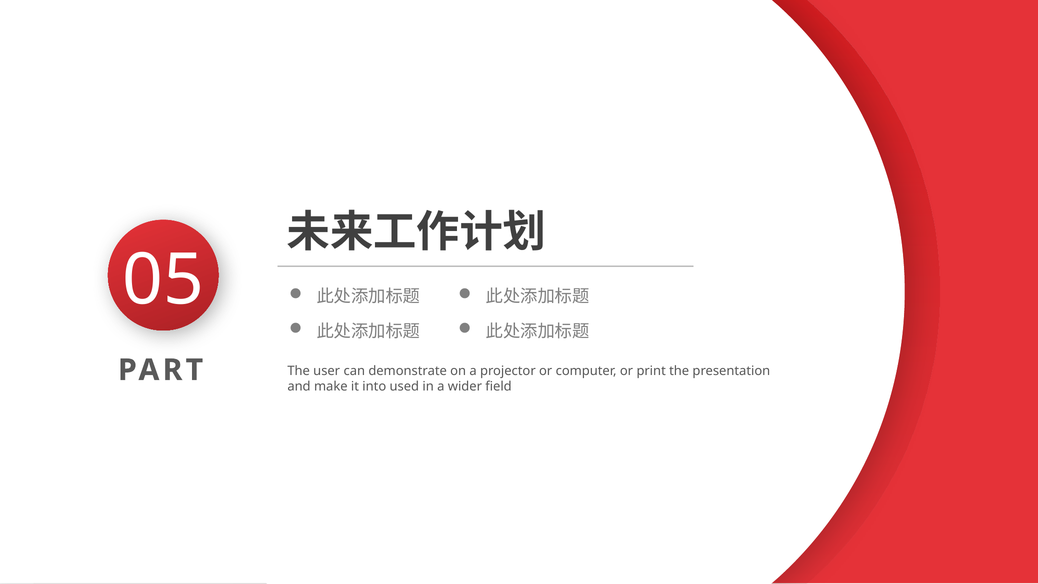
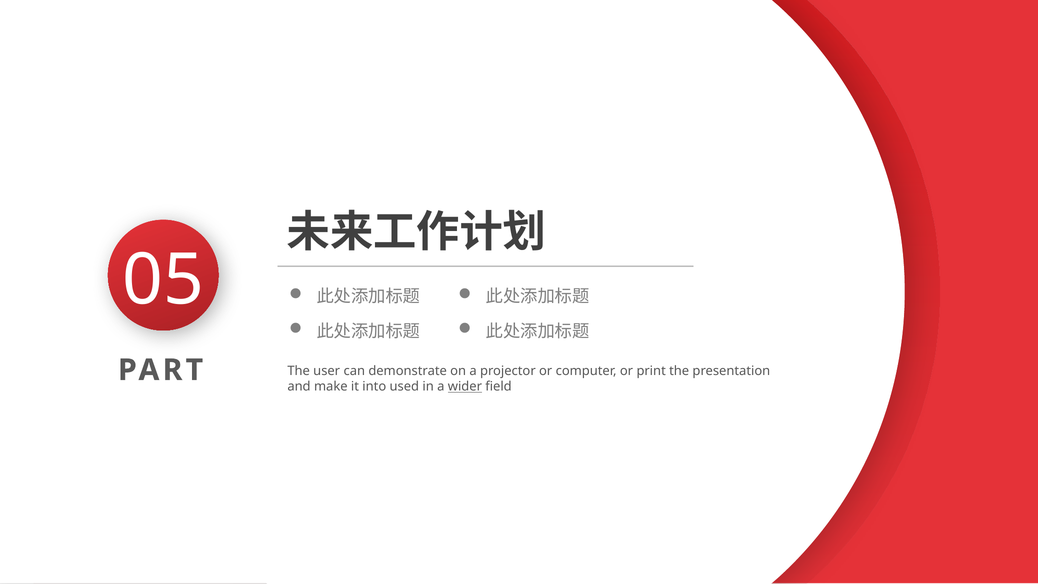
wider underline: none -> present (465, 387)
